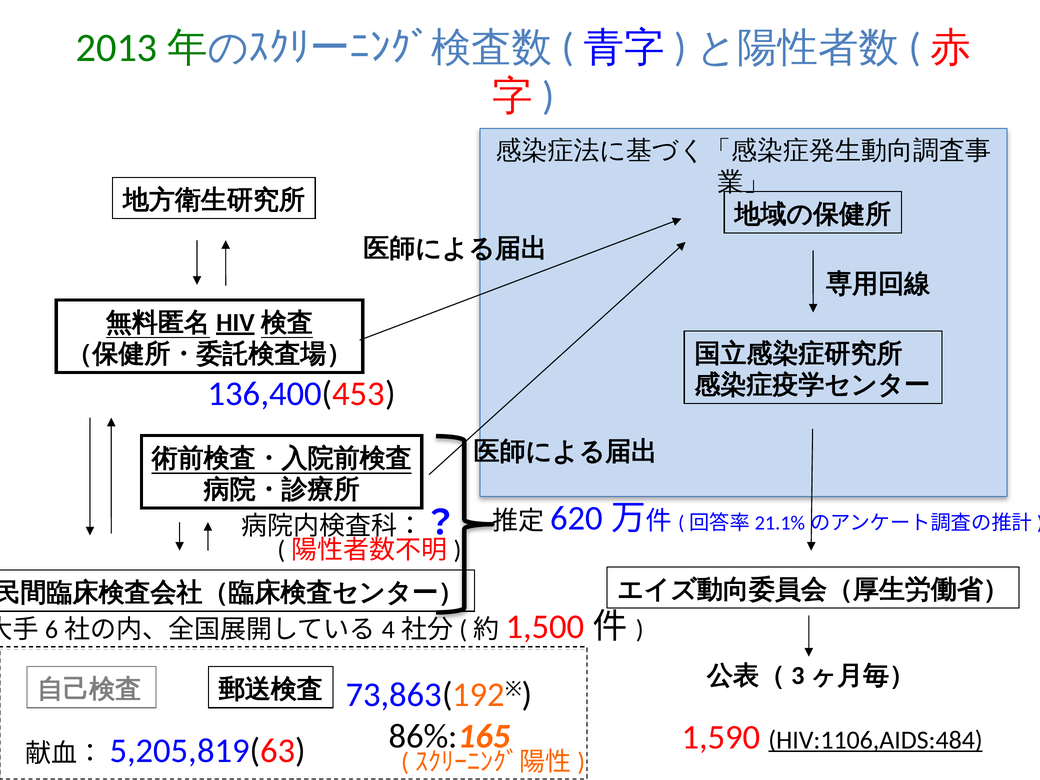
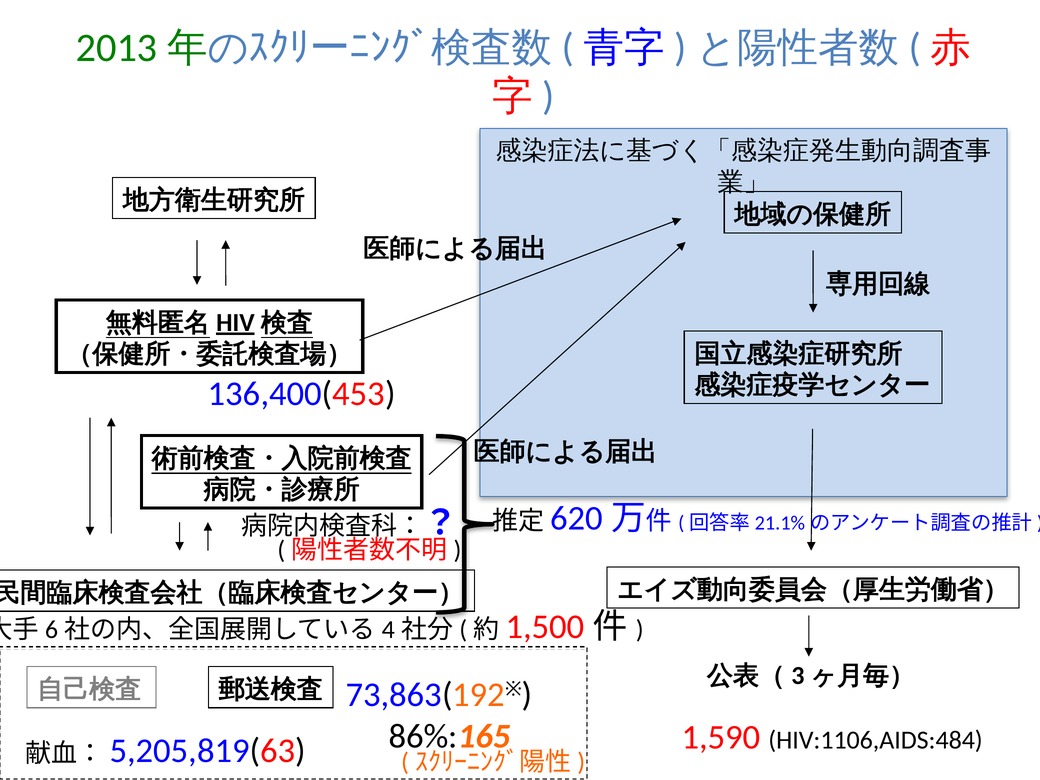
HIV:1106,AIDS:484 underline: present -> none (876, 740)
